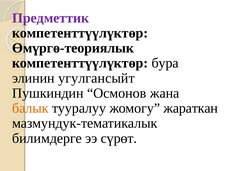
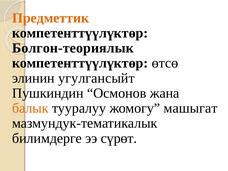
Предметтик colour: purple -> orange (51, 18)
Өмүргө-теориялык: Өмүргө-теориялык -> Болгон-теориялык (73, 48)
бура: бура -> өтсө (165, 63)
жараткан: жараткан -> машыгат (191, 108)
